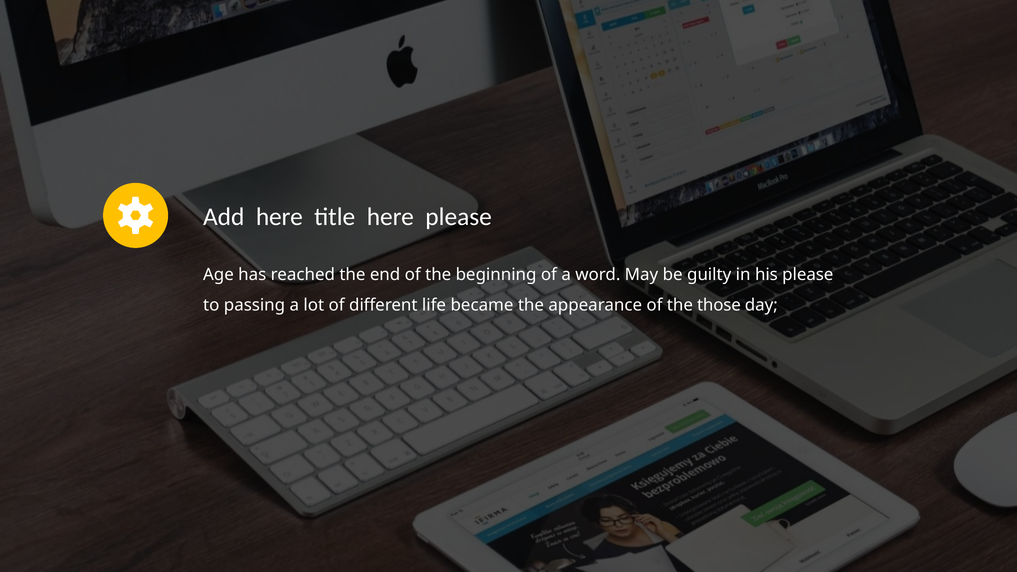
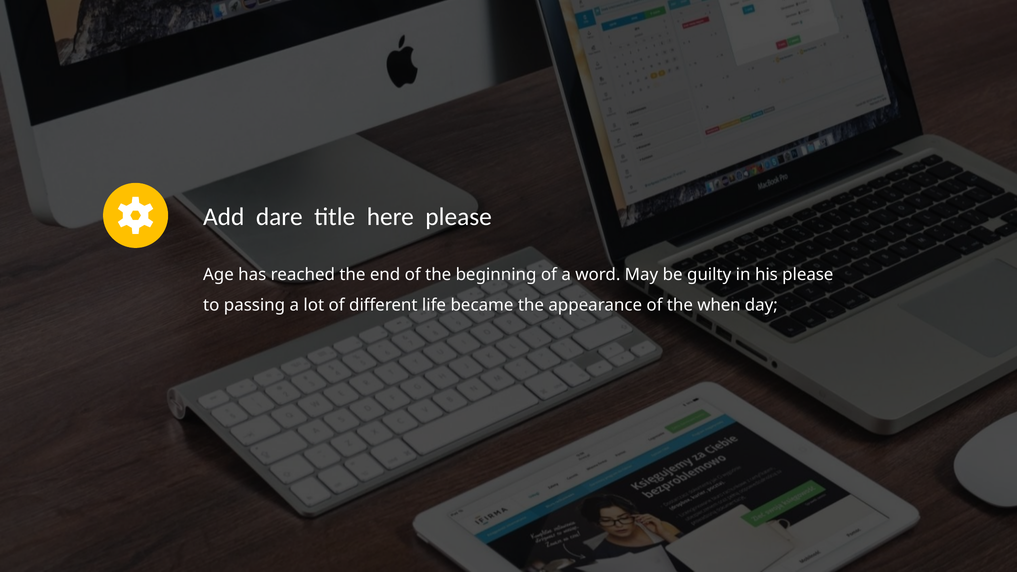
Add here: here -> dare (279, 217)
those: those -> when (719, 305)
